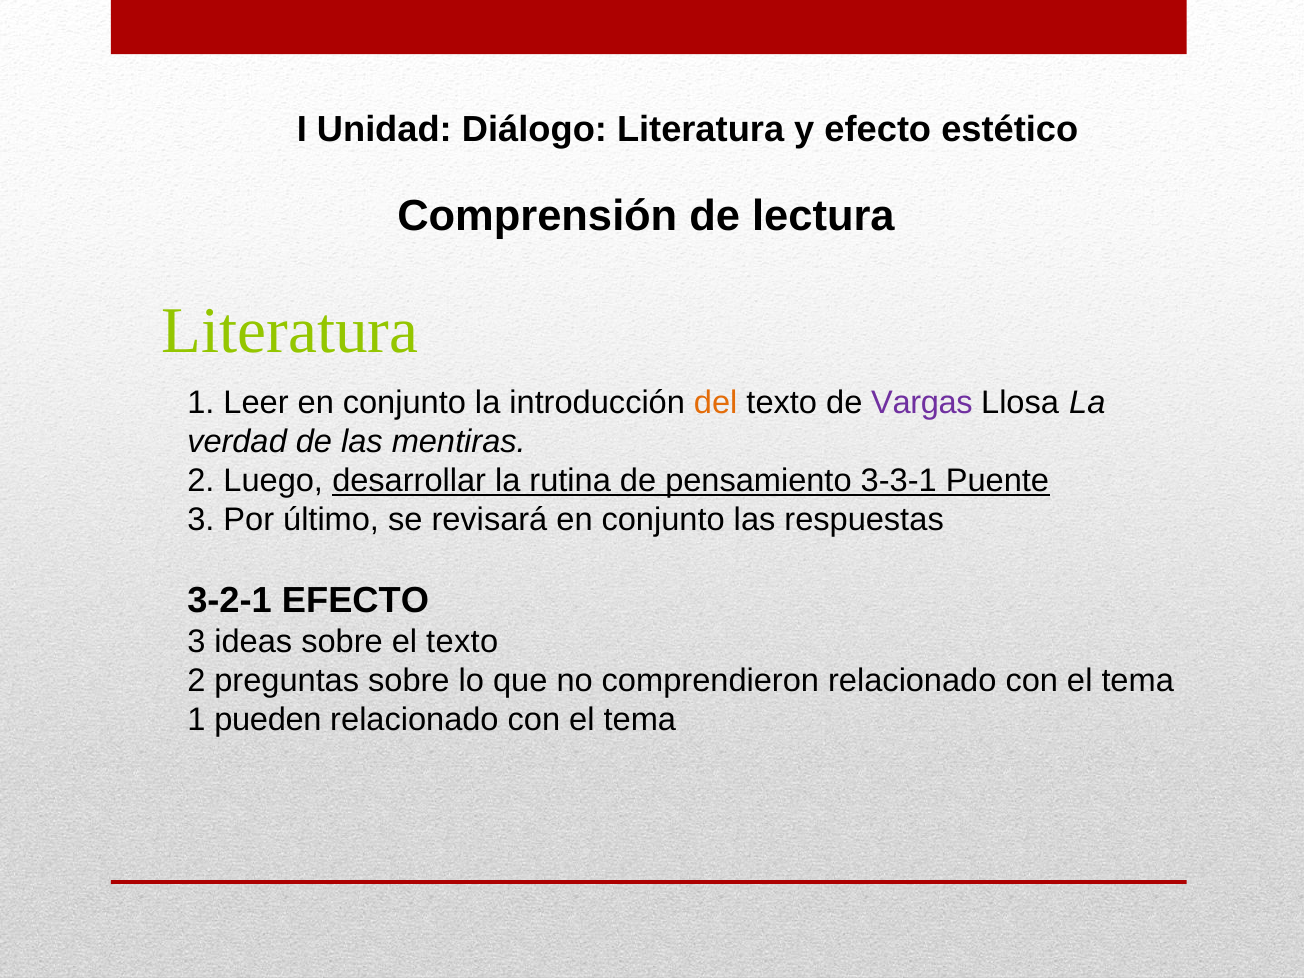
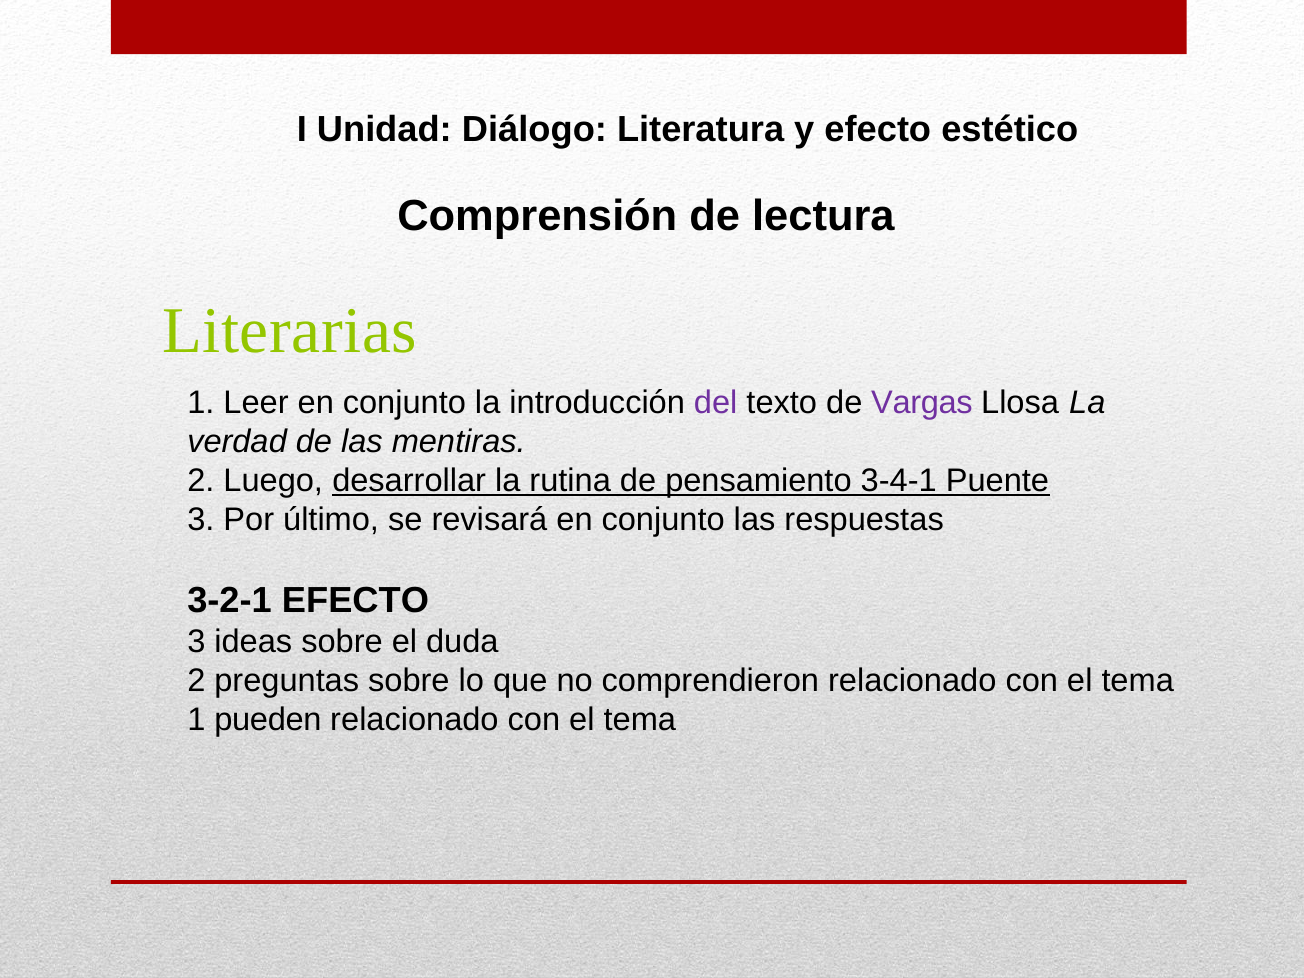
Literatura: Literatura -> Literarias (290, 331)
del colour: orange -> purple (716, 403)
3-3-1: 3-3-1 -> 3-4-1 (899, 481)
el texto: texto -> duda (462, 642)
